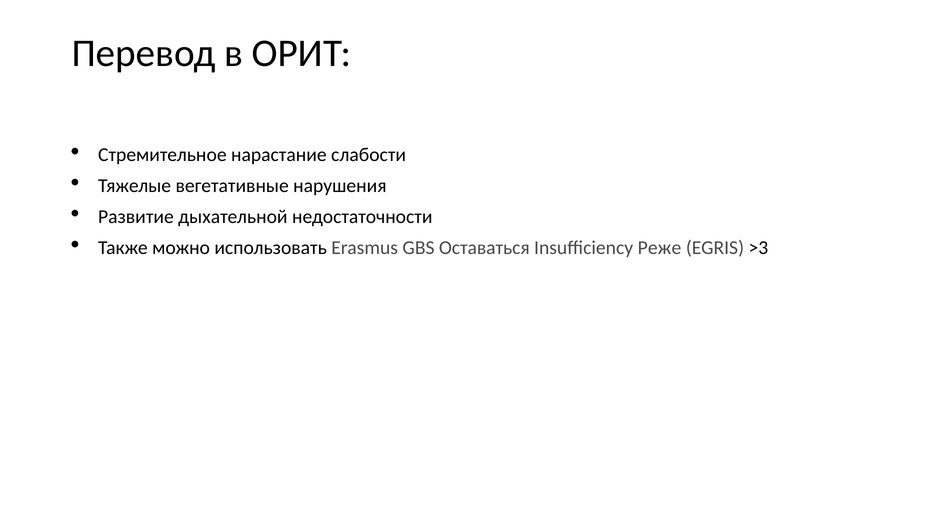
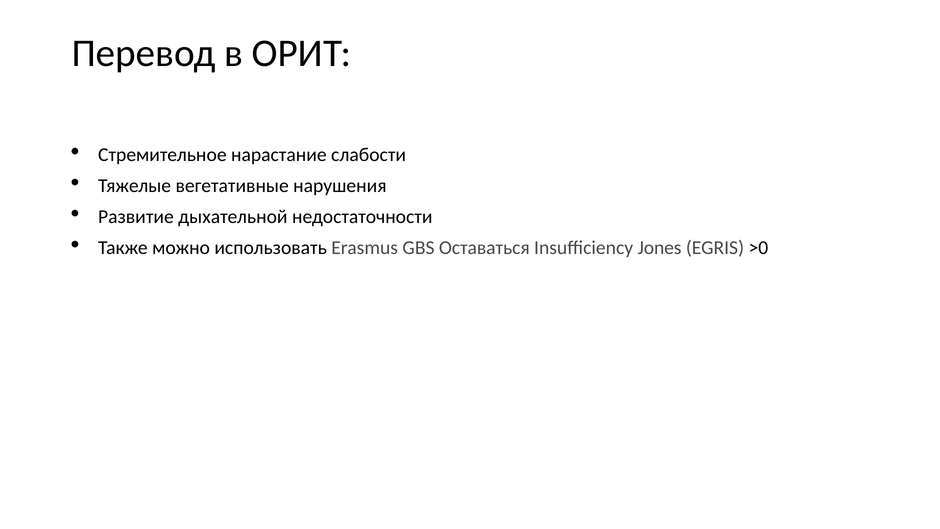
Реже: Реже -> Jones (660, 248)
>3: >3 -> >0 (758, 248)
